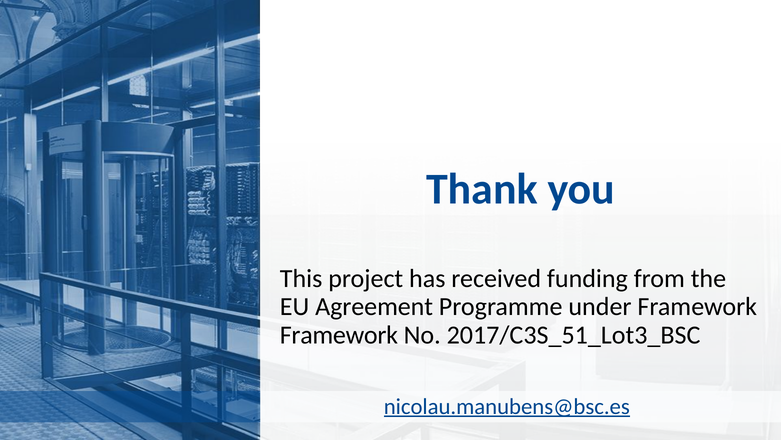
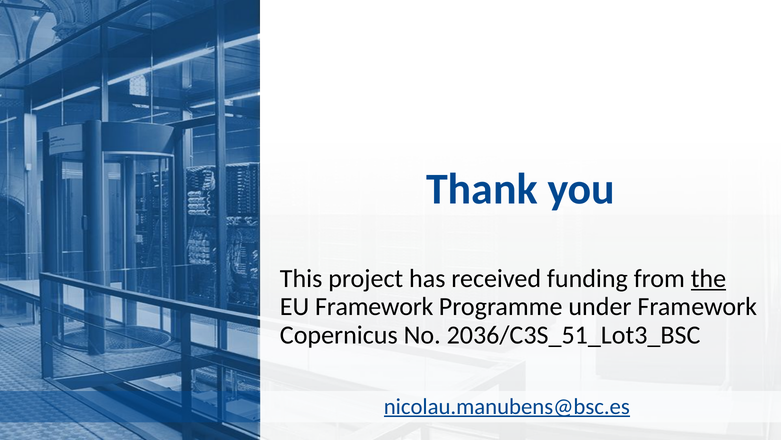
the underline: none -> present (708, 278)
EU Agreement: Agreement -> Framework (374, 306)
Framework: Framework -> Copernicus (339, 335)
2017/C3S_51_Lot3_BSC: 2017/C3S_51_Lot3_BSC -> 2036/C3S_51_Lot3_BSC (574, 335)
